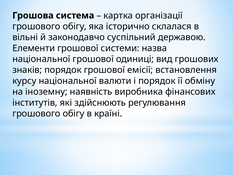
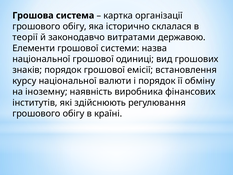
вільні: вільні -> теорії (25, 37)
суспільний: суспільний -> витратами (131, 37)
